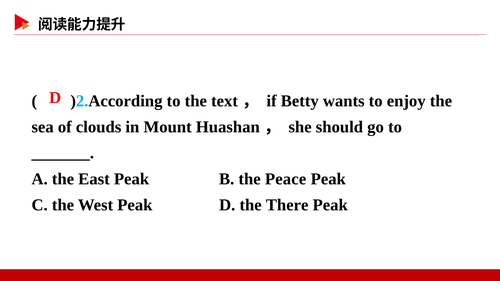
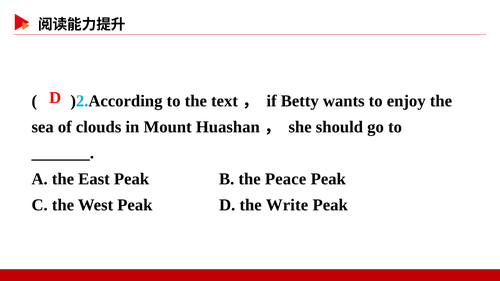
There: There -> Write (287, 205)
